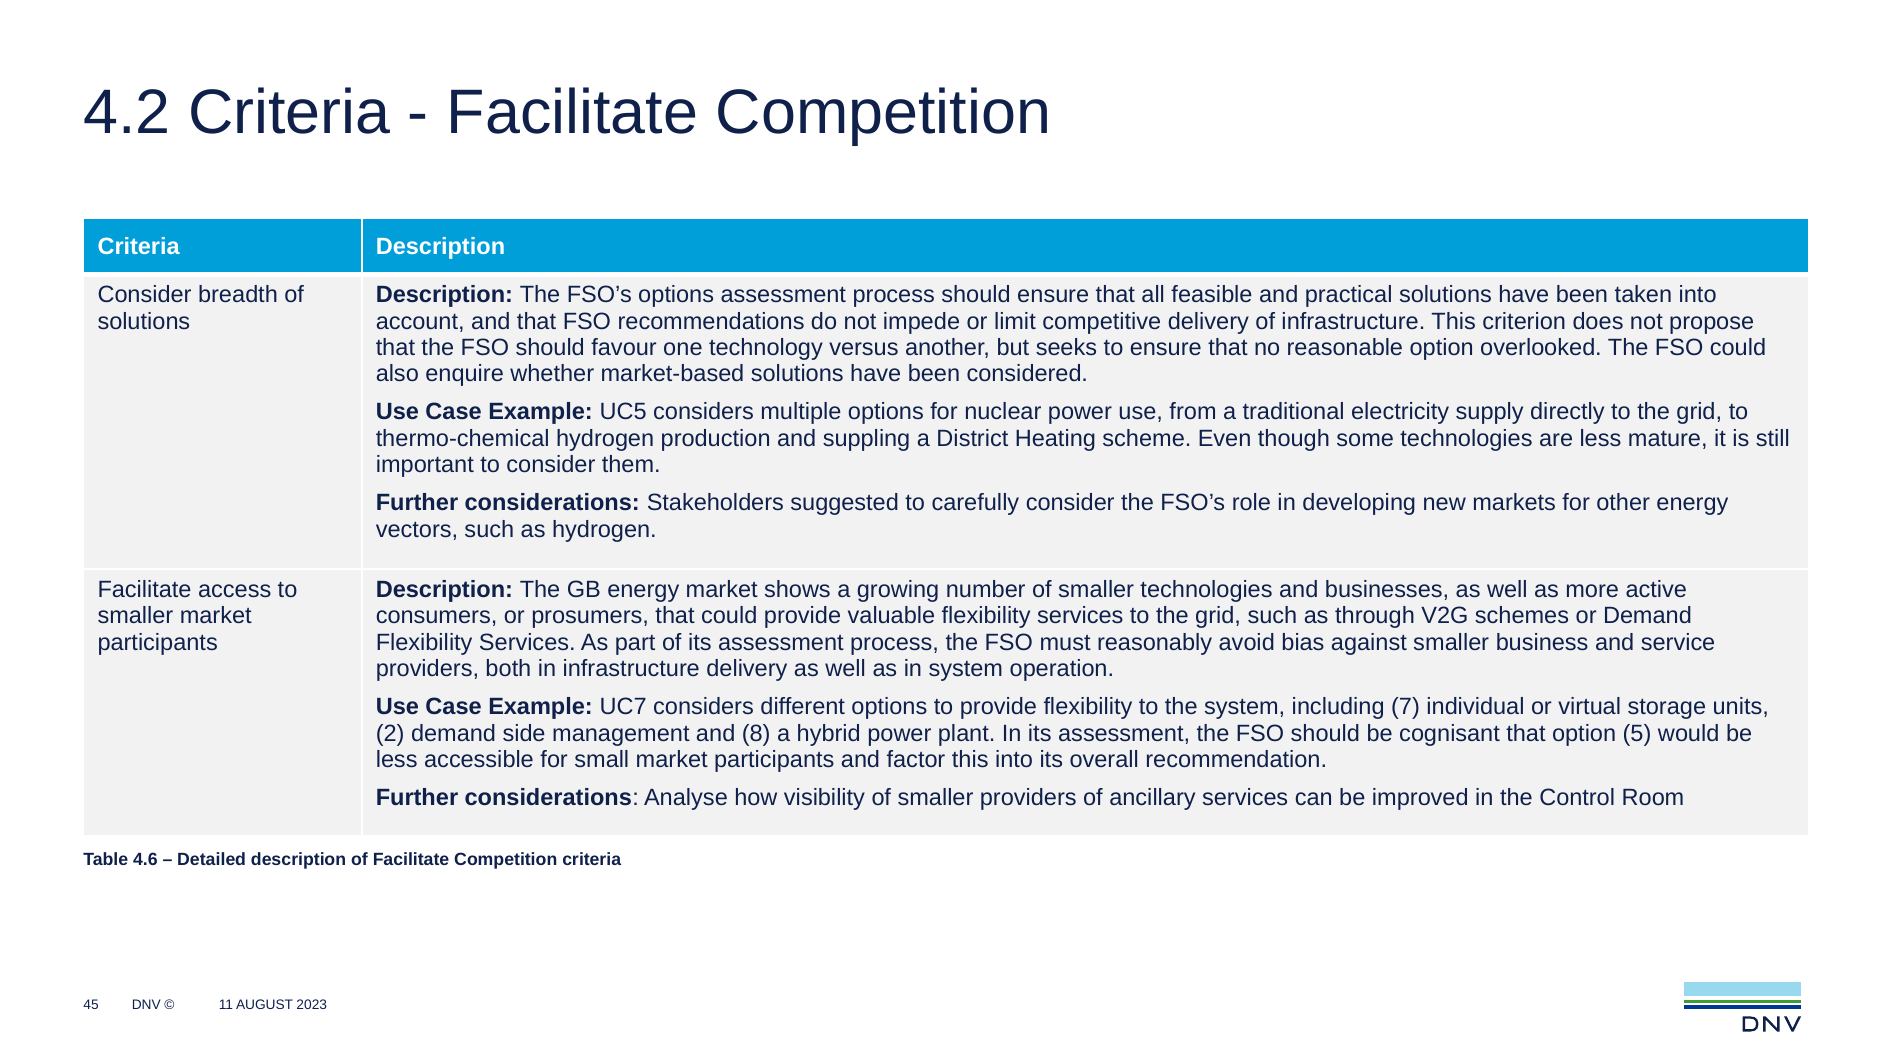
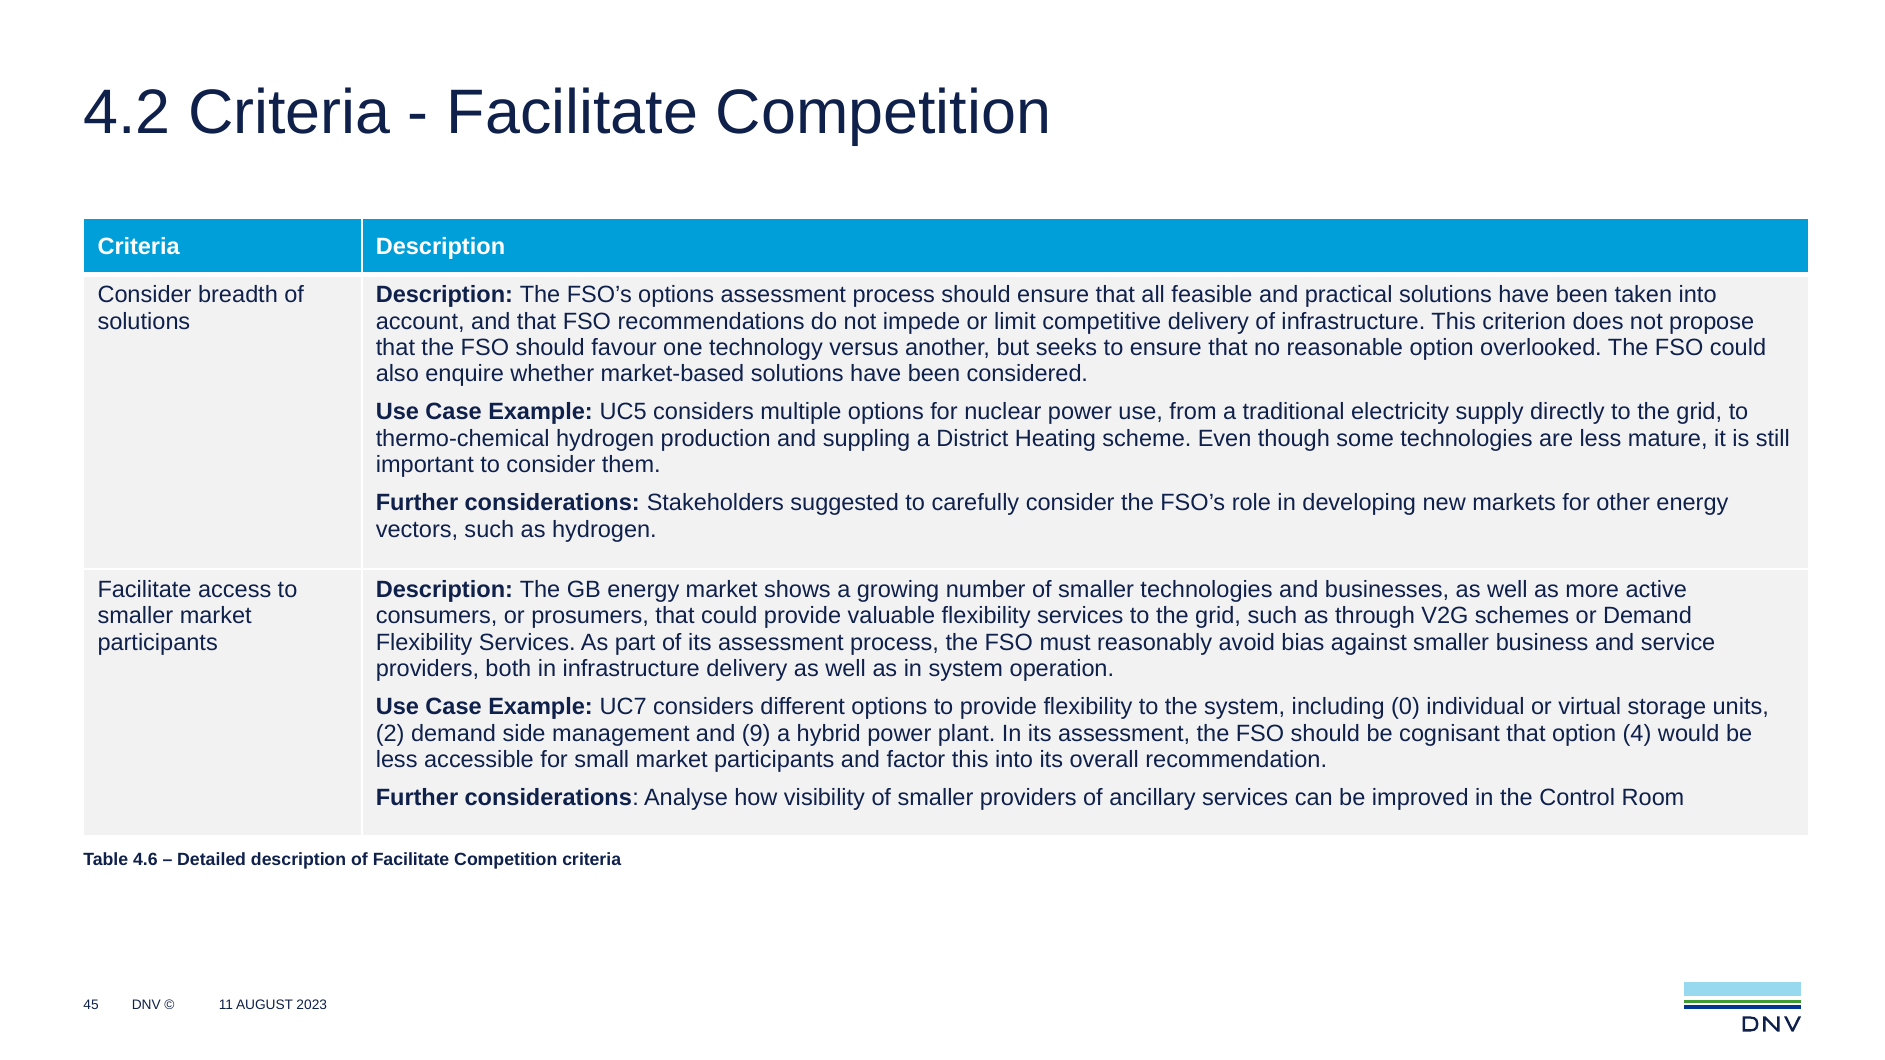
7: 7 -> 0 (1405, 707)
8: 8 -> 9 (756, 734)
5: 5 -> 4 (1637, 734)
